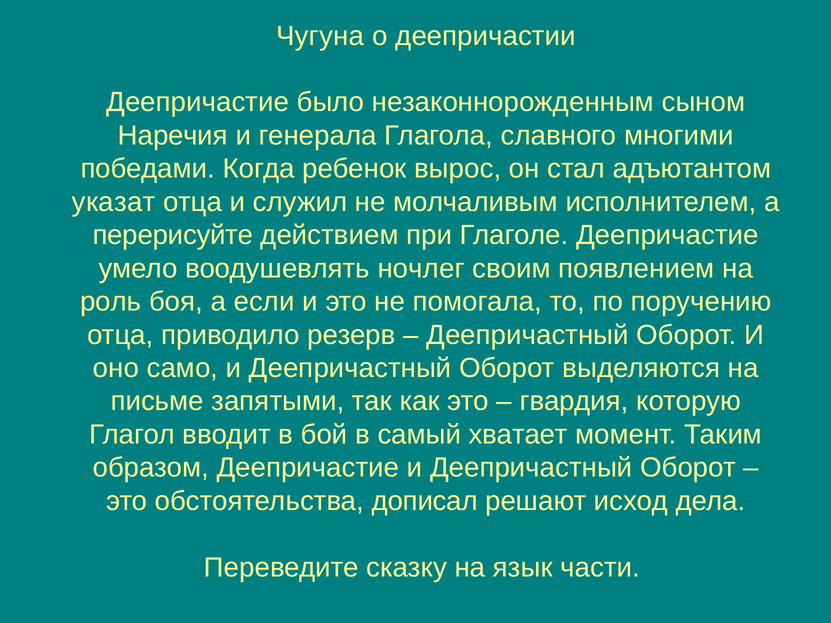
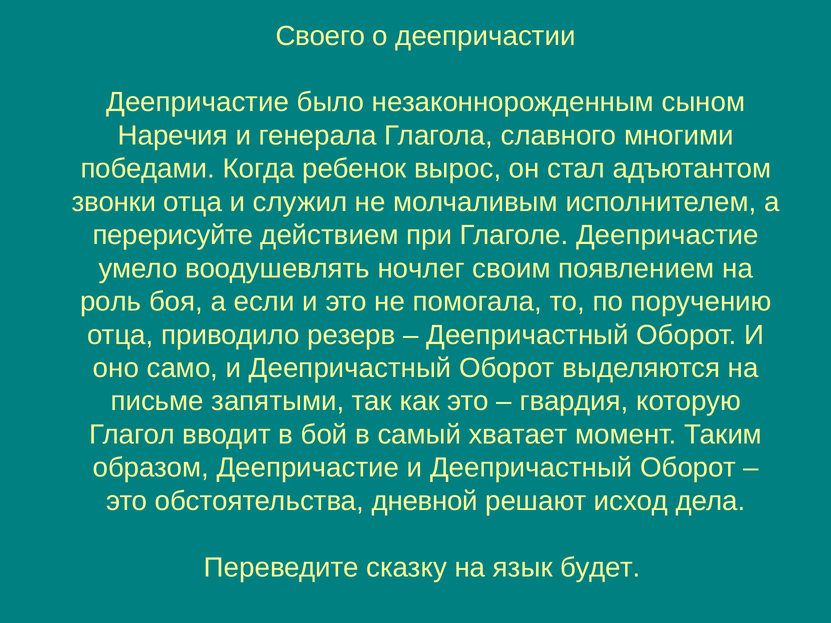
Чугуна: Чугуна -> Своего (320, 36)
указат: указат -> звонки (114, 202)
дописал: дописал -> дневной (425, 501)
части: части -> будет (600, 568)
